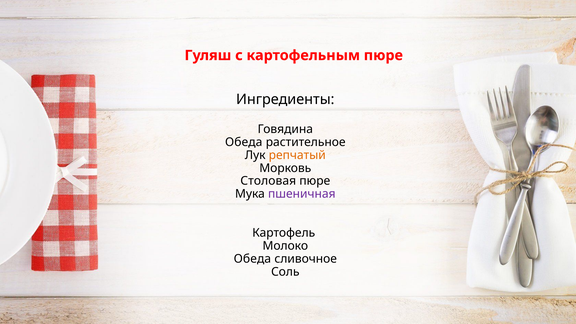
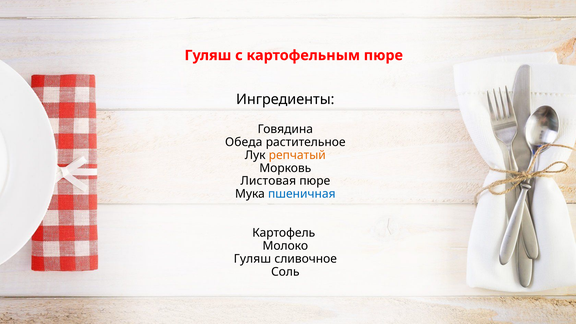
Столовая: Столовая -> Листовая (268, 181)
пшеничная colour: purple -> blue (302, 194)
Обеда: Обеда -> Гуляш (252, 259)
